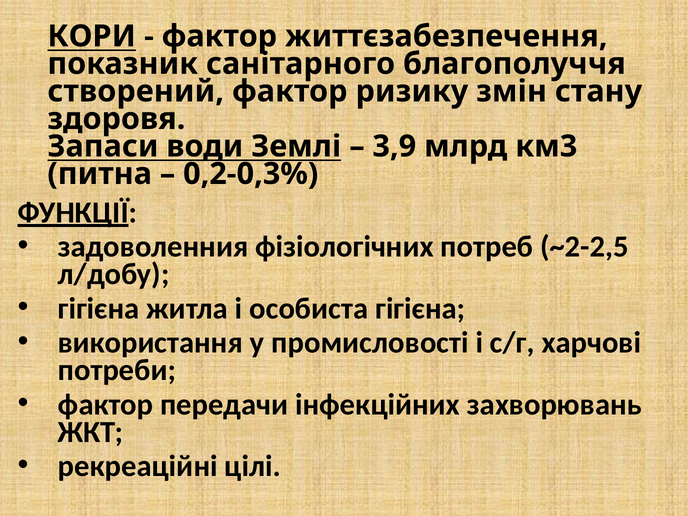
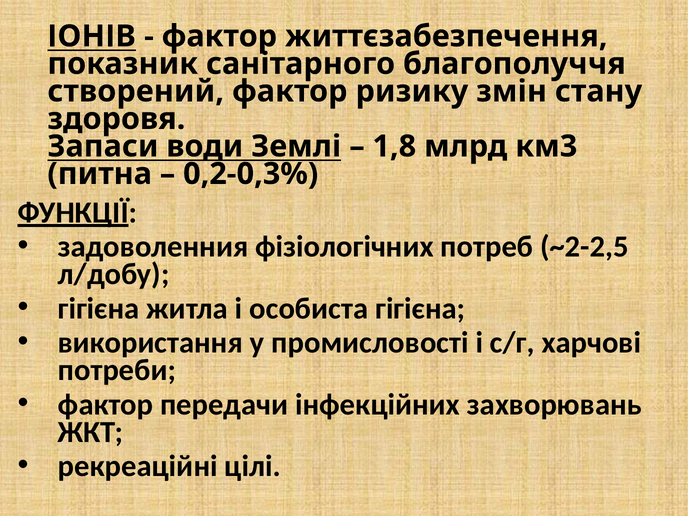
КОРИ: КОРИ -> ІОНІВ (92, 36)
3,9: 3,9 -> 1,8 (394, 146)
